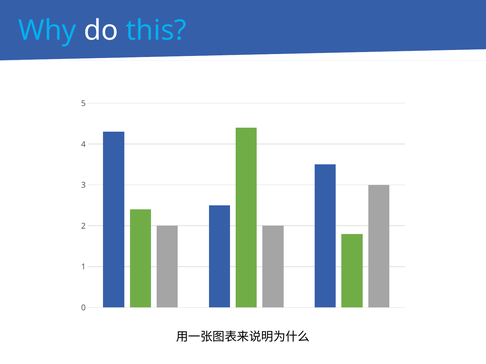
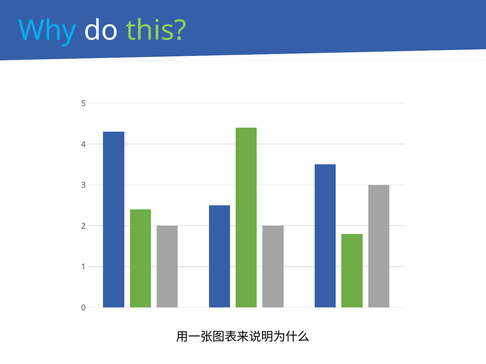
this colour: light blue -> light green (156, 31)
